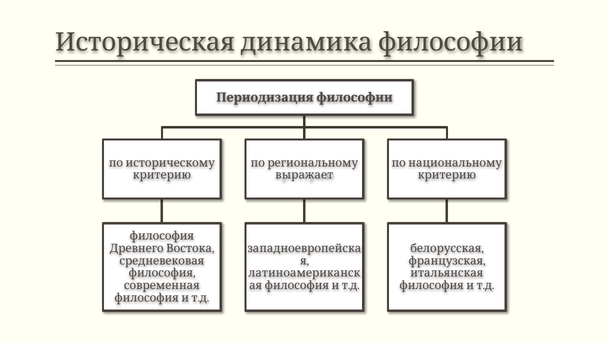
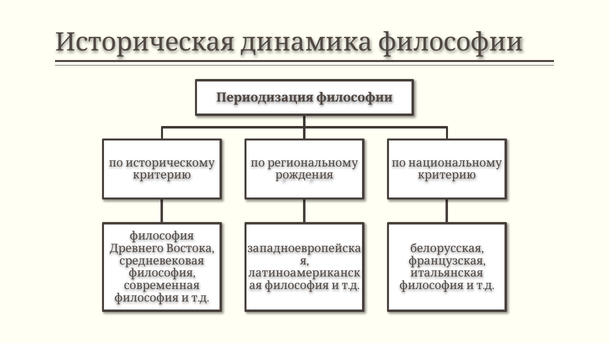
выражает: выражает -> рождения (304, 175)
